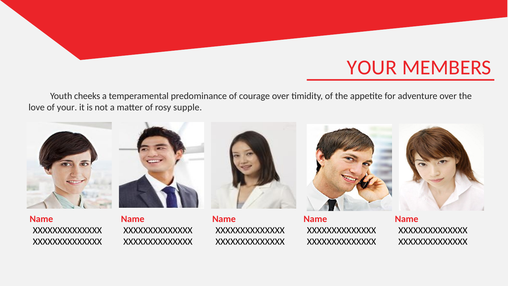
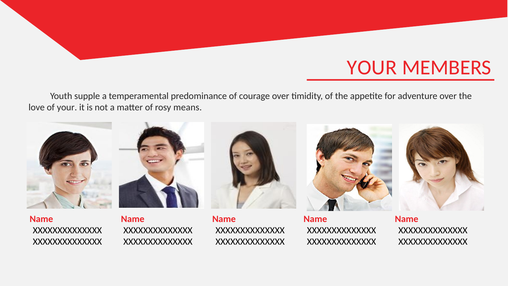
cheeks: cheeks -> supple (87, 96)
supple: supple -> means (188, 107)
